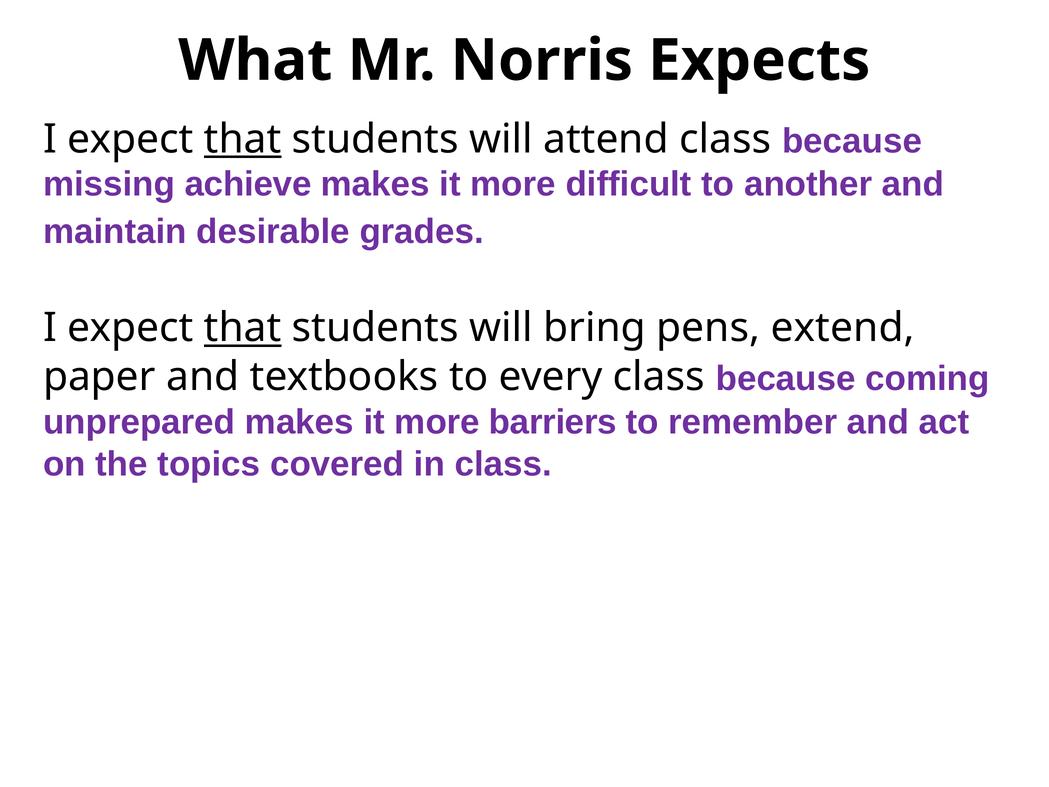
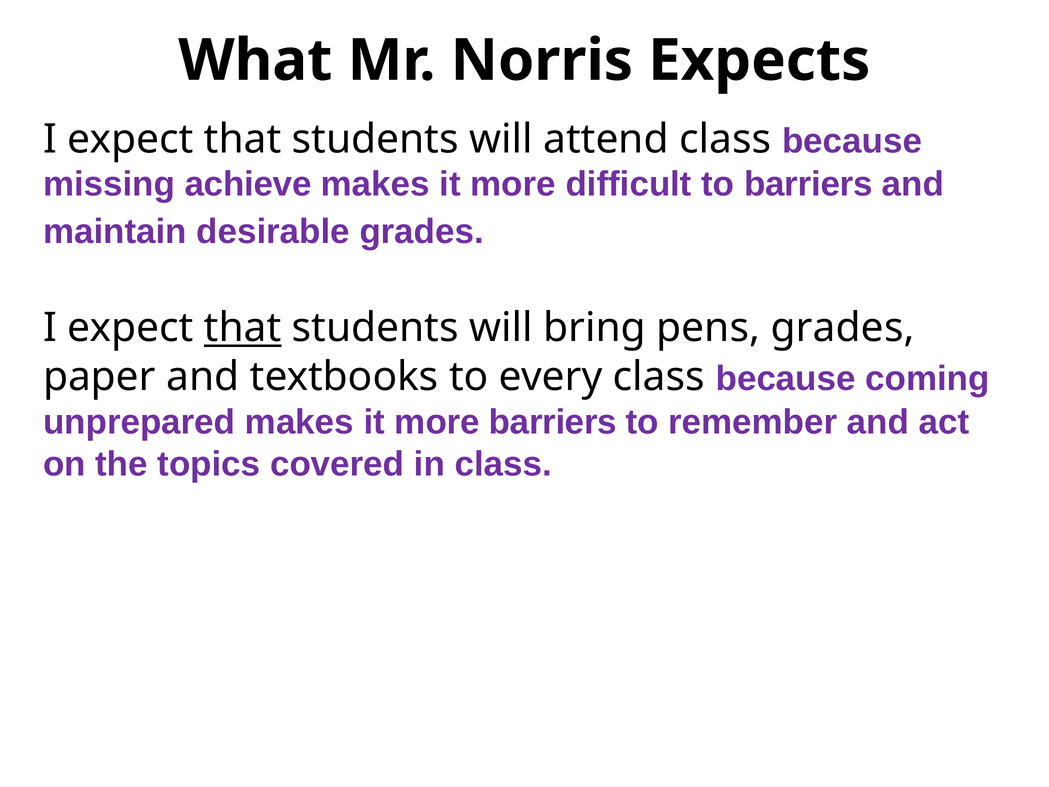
that underline: present -> none (243, 139)
to another: another -> barriers (808, 184)
pens extend: extend -> grades (843, 328)
